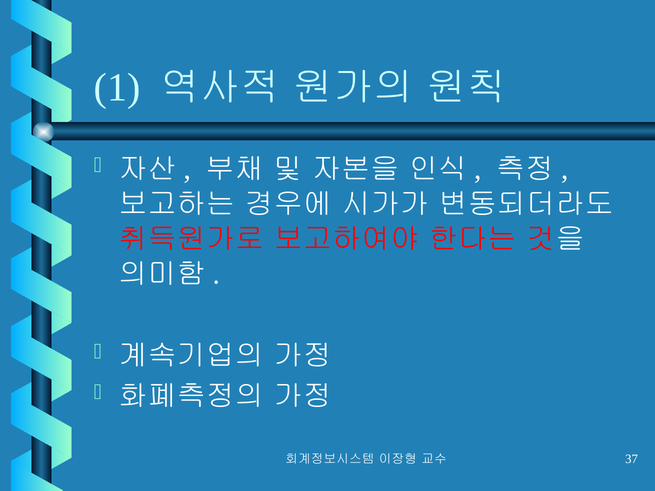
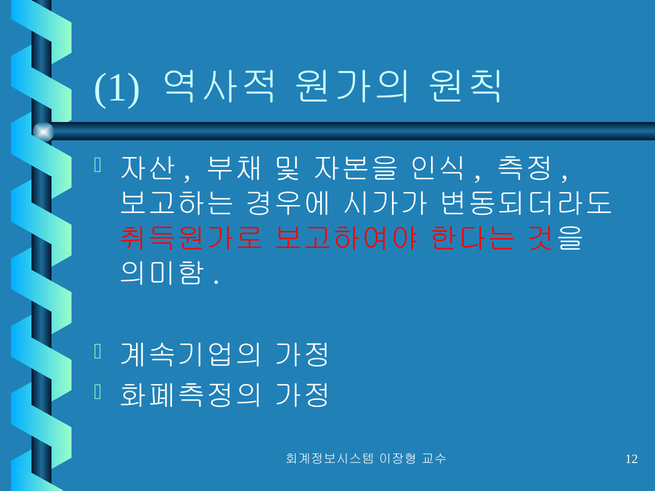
37: 37 -> 12 (632, 459)
